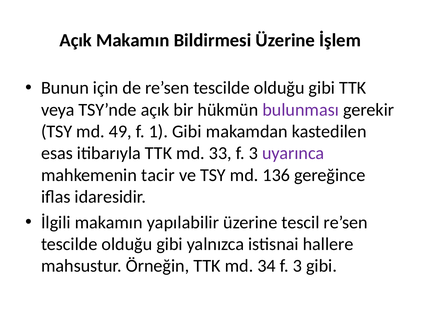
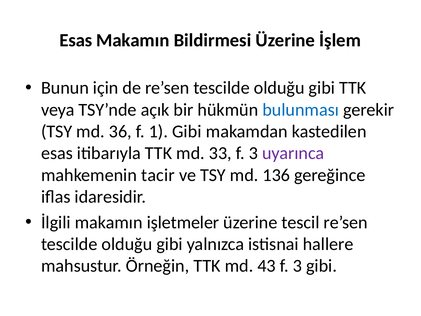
Açık: Açık -> Esas (76, 40)
bulunması colour: purple -> blue (301, 110)
49: 49 -> 36 (120, 131)
yapılabilir: yapılabilir -> işletmeler (183, 222)
34: 34 -> 43 (267, 266)
